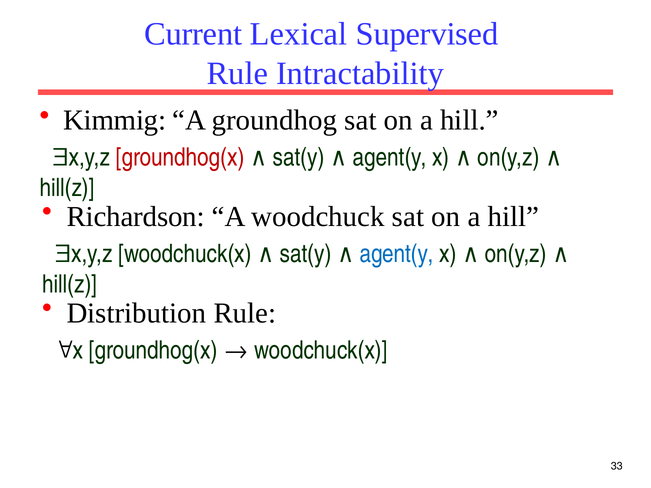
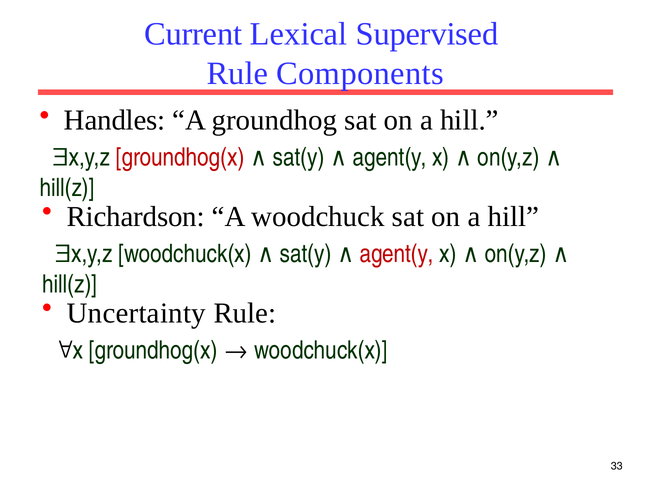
Intractability: Intractability -> Components (360, 73)
Kimmig: Kimmig -> Handles (115, 120)
agent(y colour: blue -> red (397, 254)
Distribution: Distribution -> Uncertainty (136, 313)
